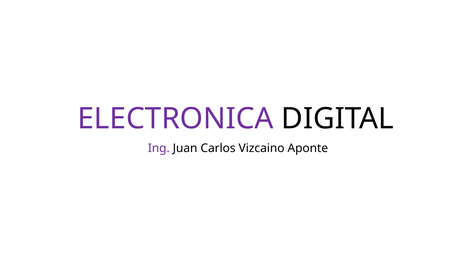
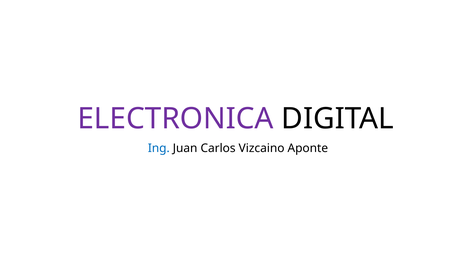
Ing colour: purple -> blue (159, 149)
